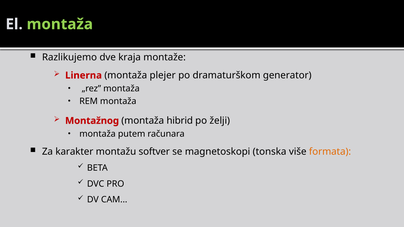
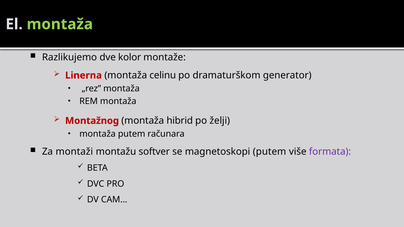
kraja: kraja -> kolor (130, 57)
plejer: plejer -> celinu (163, 75)
karakter: karakter -> montaži (74, 152)
magnetoskopi tonska: tonska -> putem (270, 152)
formata colour: orange -> purple (330, 152)
